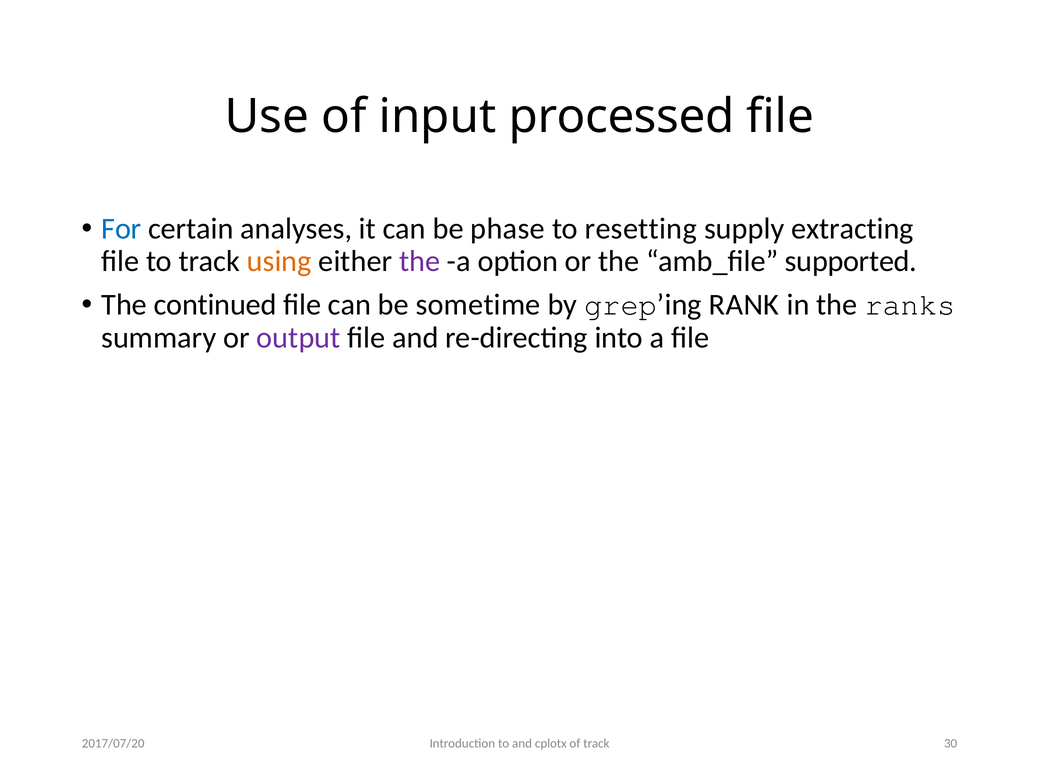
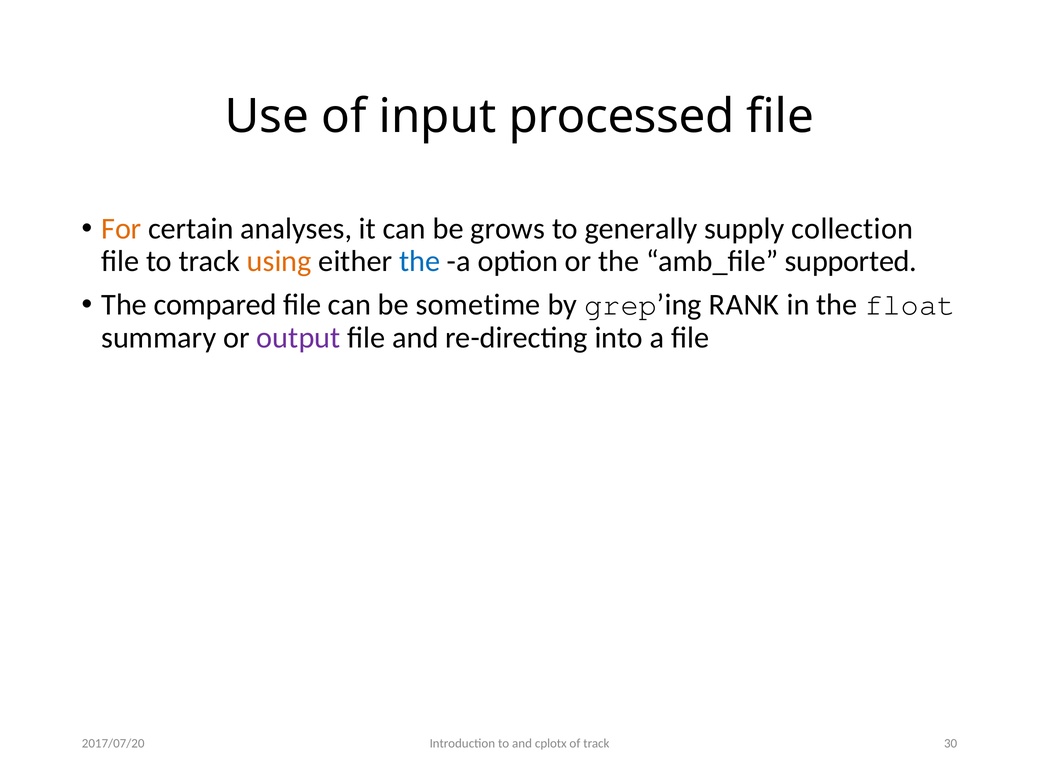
For colour: blue -> orange (121, 229)
phase: phase -> grows (508, 229)
resetting: resetting -> generally (641, 229)
extracting: extracting -> collection (852, 229)
the colour: purple -> blue (420, 262)
continued: continued -> compared (215, 305)
ranks: ranks -> float (910, 305)
